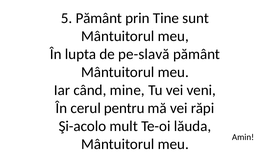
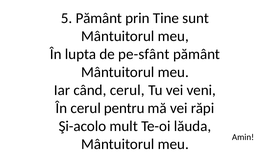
pe-slavă: pe-slavă -> pe-sfânt (144, 54)
când mine: mine -> cerul (127, 90)
